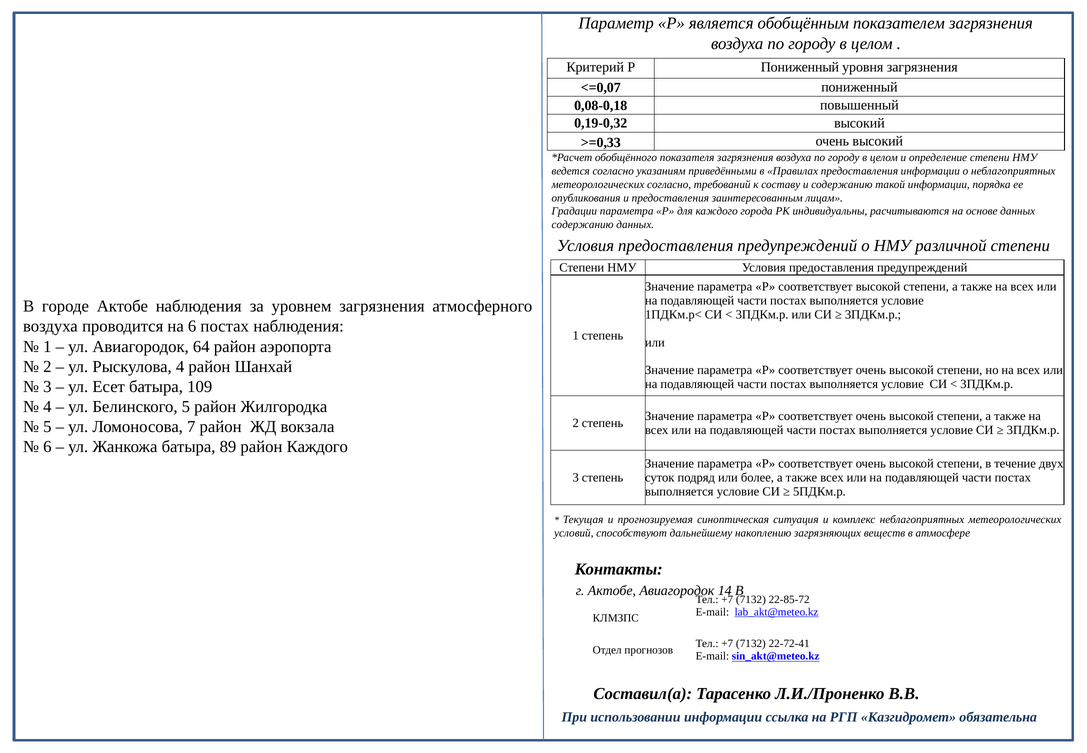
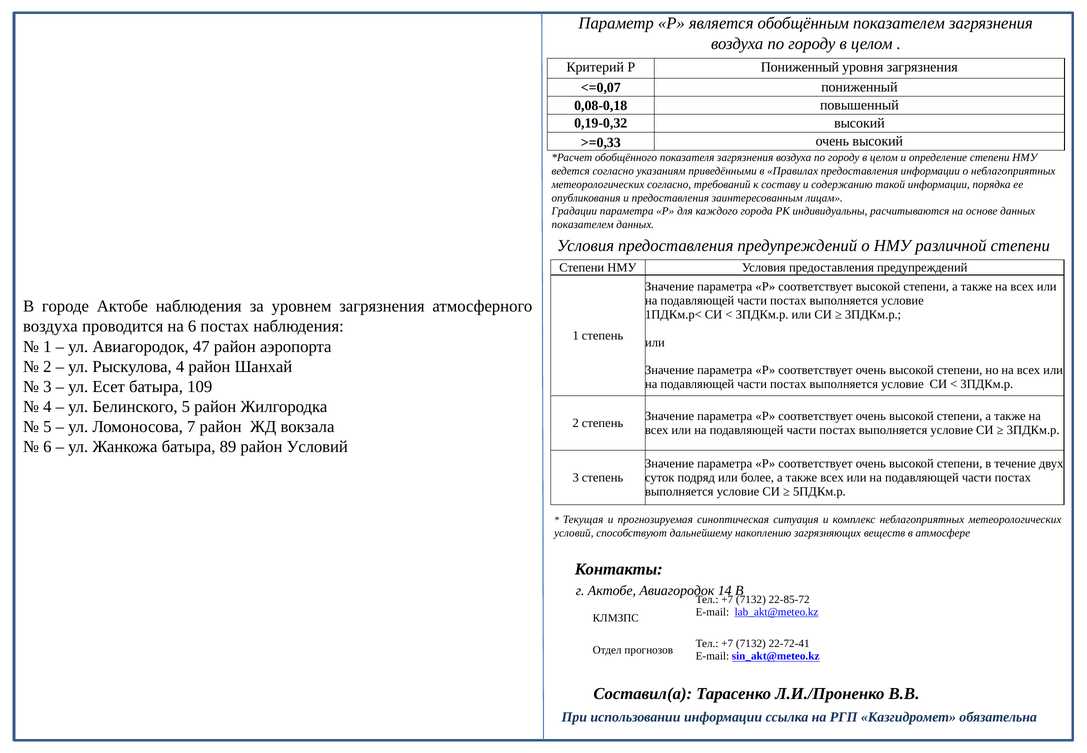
содержанию: содержанию -> показателем (583, 224)
64: 64 -> 47 (201, 346)
район Каждого: Каждого -> Условий (317, 447)
